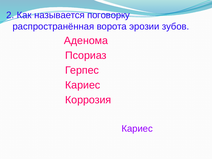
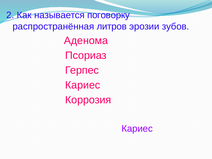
ворота: ворота -> литров (112, 26)
